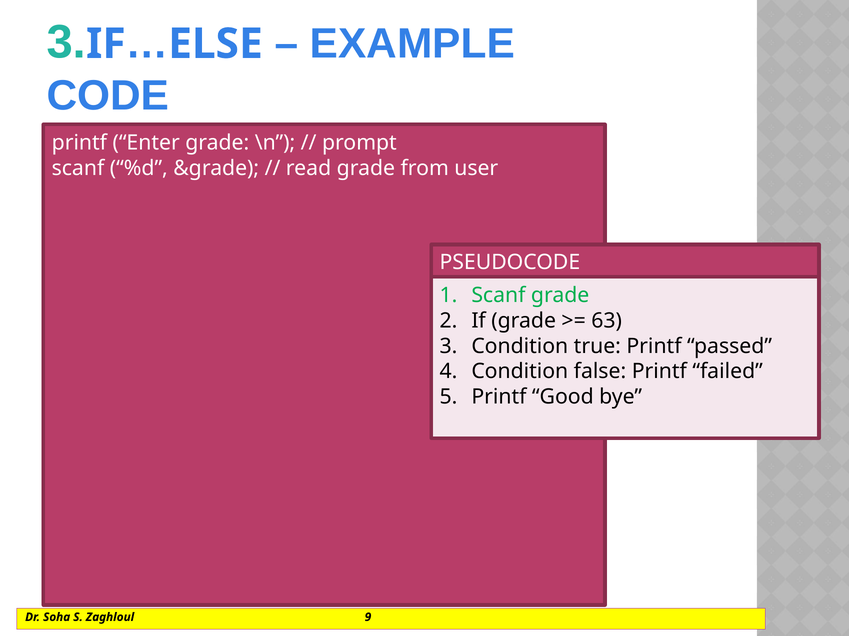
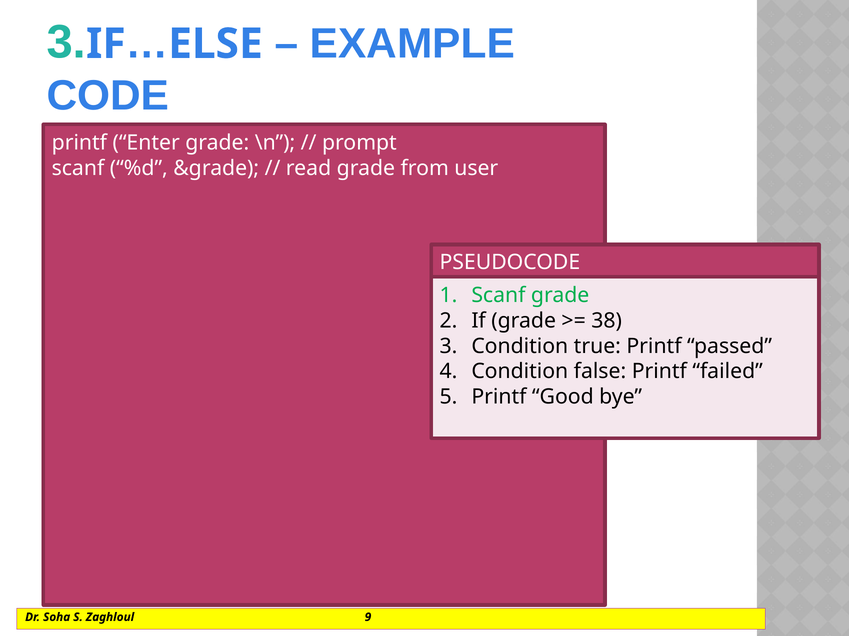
63: 63 -> 38 (607, 321)
